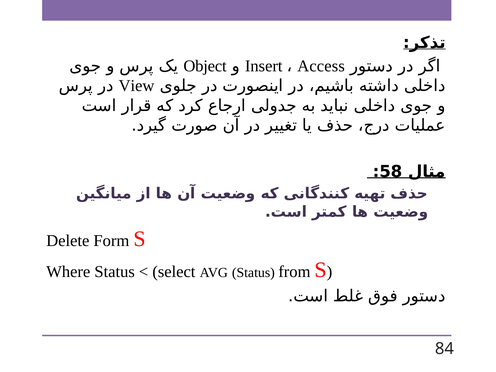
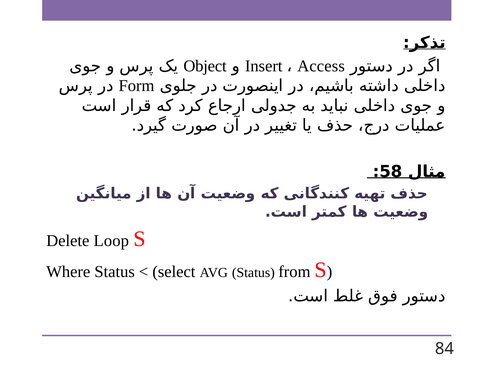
View: View -> Form (137, 86)
Form: Form -> Loop (111, 241)
